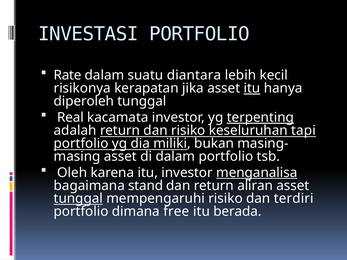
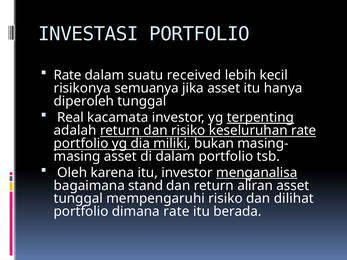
diantara: diantara -> received (194, 75)
kerapatan: kerapatan -> semuanya (146, 88)
itu underline: present -> none (252, 88)
keseluruhan tapi: tapi -> rate (304, 131)
tunggal underline: present -> none (78, 199)
terdiri: terdiri -> dilihat (294, 199)
dimana free: free -> rate (176, 212)
